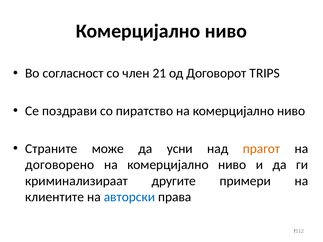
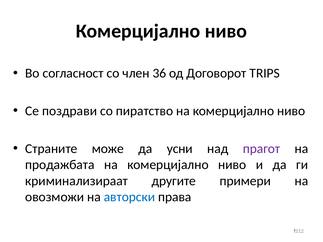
21: 21 -> 36 (159, 73)
прагот colour: orange -> purple (262, 149)
договорено: договорено -> продажбата (60, 165)
клиентите: клиентите -> овозможи (55, 197)
